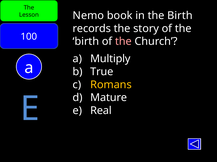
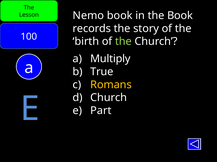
in the Birth: Birth -> Book (180, 16)
the colour: pink -> light green (123, 42)
Mature: Mature -> Church (109, 98)
Real: Real -> Part (101, 111)
